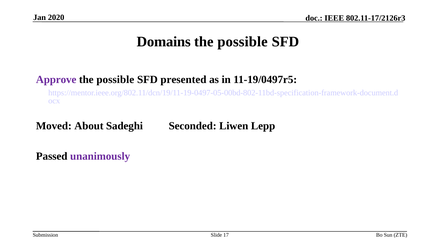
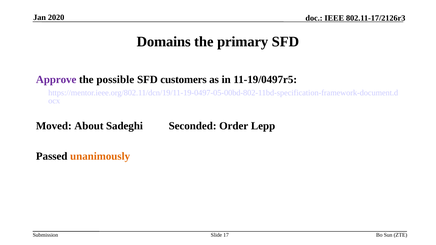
possible: possible -> primary (243, 42)
presented: presented -> customers (184, 80)
Liwen: Liwen -> Order (234, 126)
unanimously colour: purple -> orange (100, 156)
